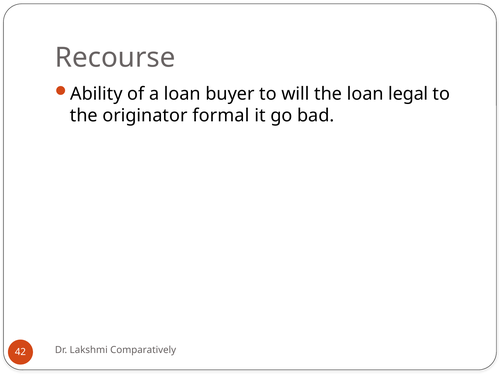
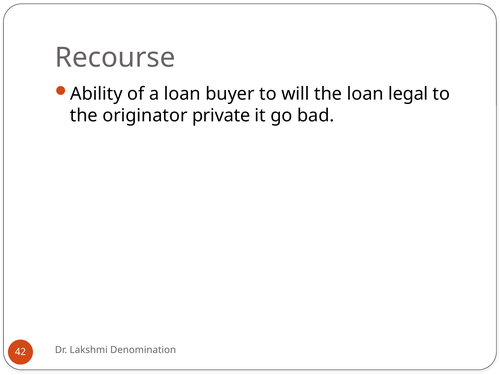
formal: formal -> private (221, 115)
Comparatively: Comparatively -> Denomination (143, 350)
